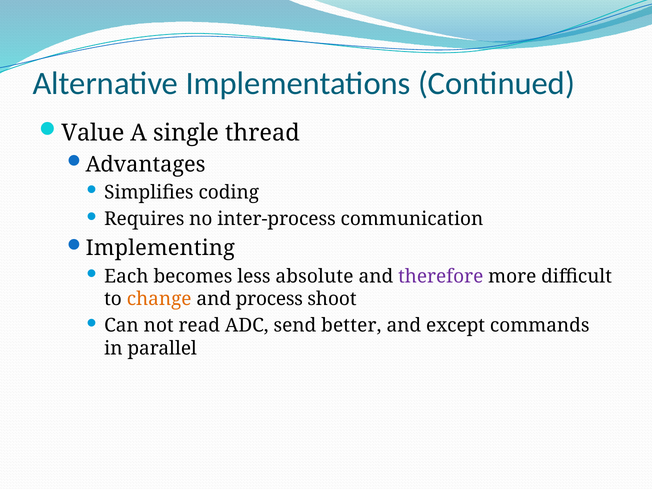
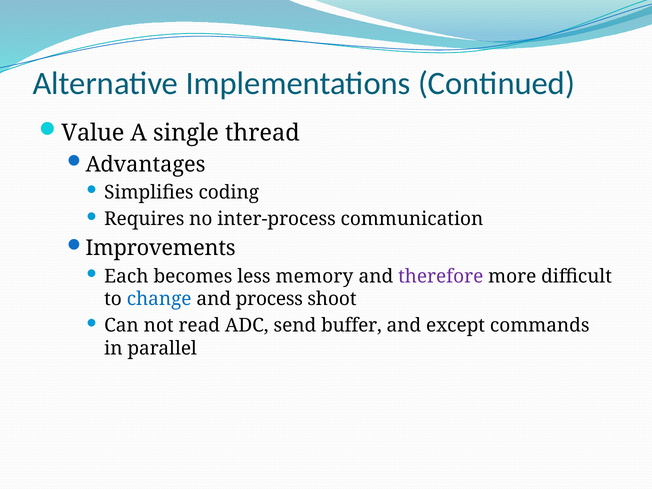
Implementing: Implementing -> Improvements (161, 248)
absolute: absolute -> memory (314, 276)
change colour: orange -> blue (159, 299)
better: better -> buffer (351, 326)
